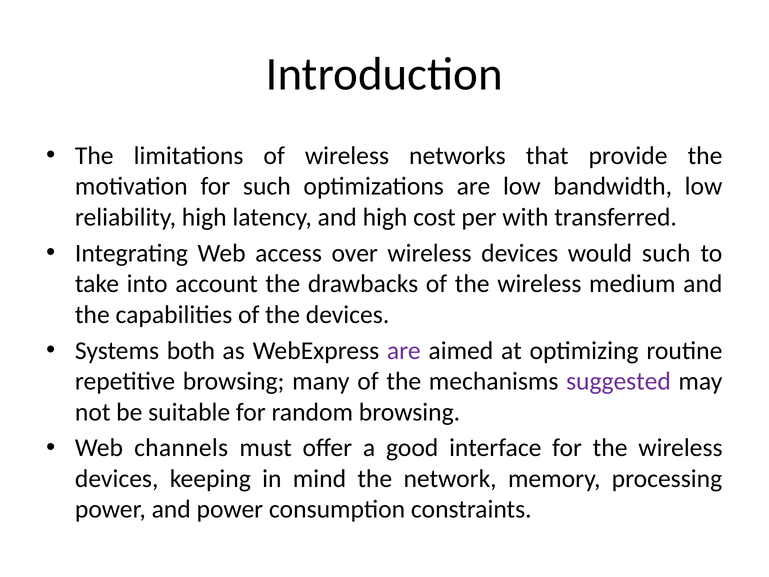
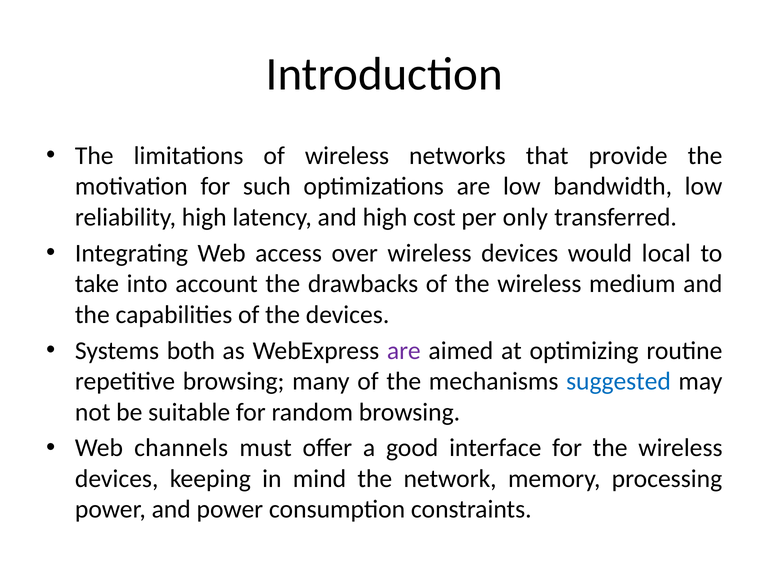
with: with -> only (525, 217)
would such: such -> local (666, 253)
suggested colour: purple -> blue (619, 381)
